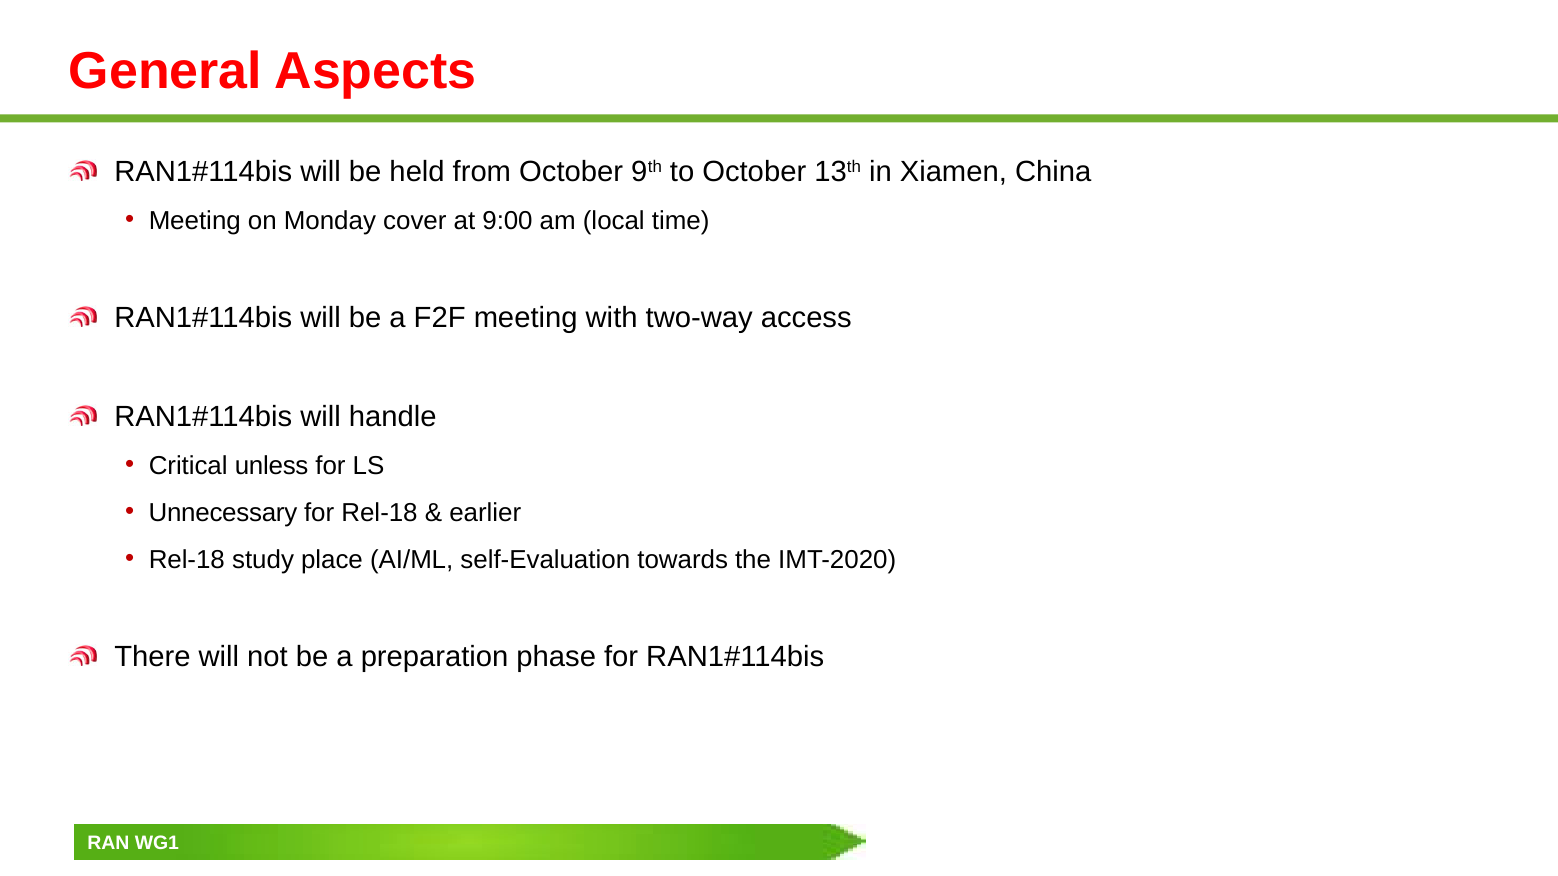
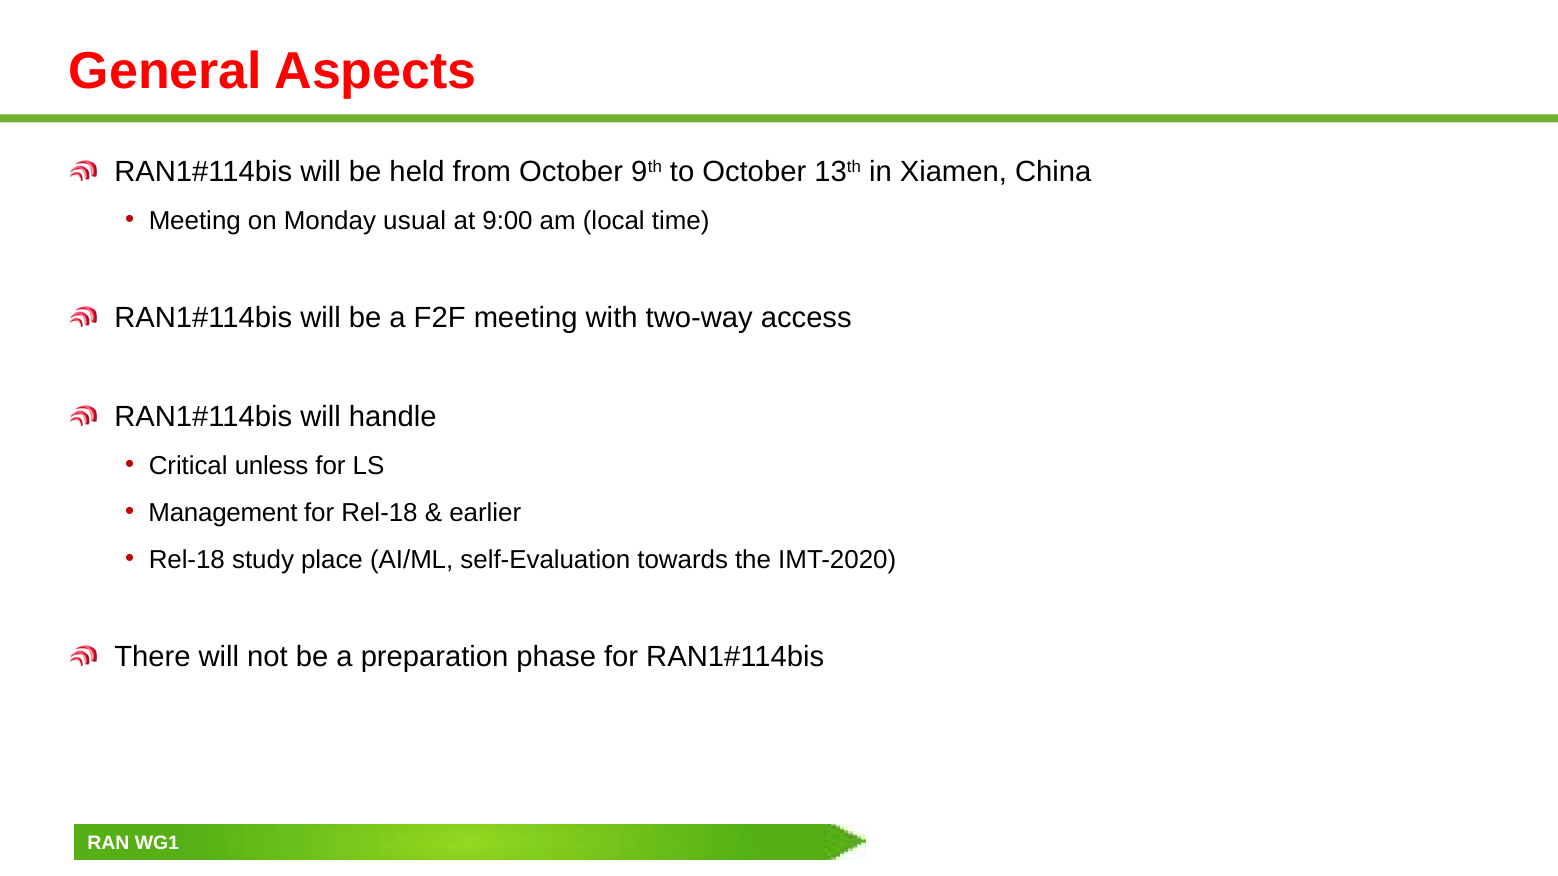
cover: cover -> usual (415, 221)
Unnecessary: Unnecessary -> Management (223, 513)
